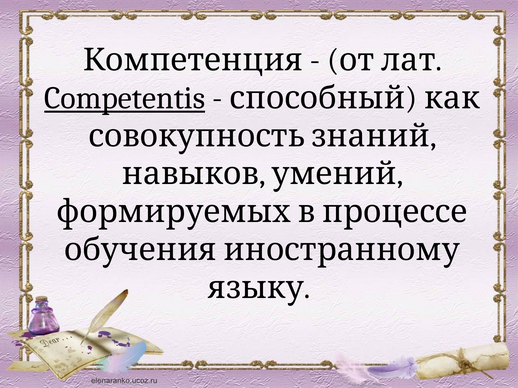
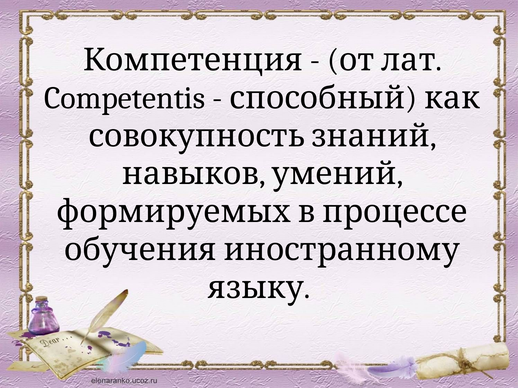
Competentis underline: present -> none (125, 98)
